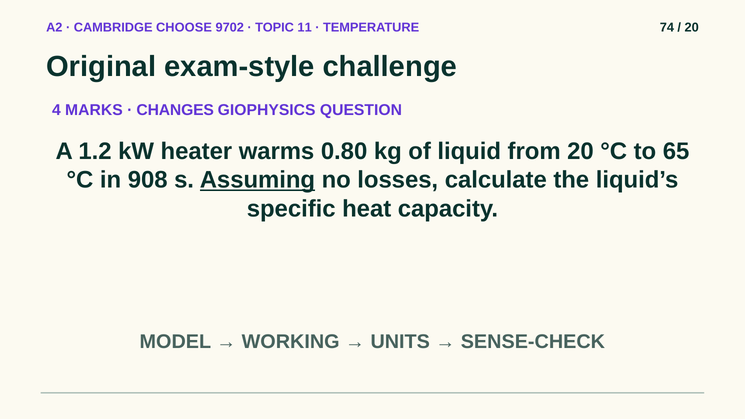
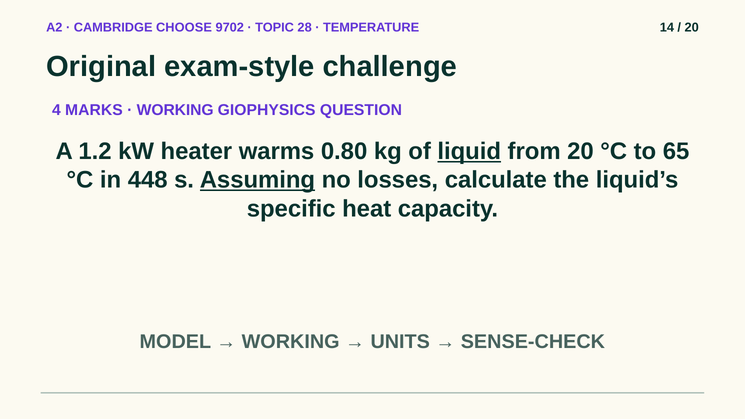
11: 11 -> 28 (305, 28)
74: 74 -> 14 (667, 28)
CHANGES: CHANGES -> WORKING (175, 110)
liquid underline: none -> present (469, 151)
908: 908 -> 448 (148, 180)
